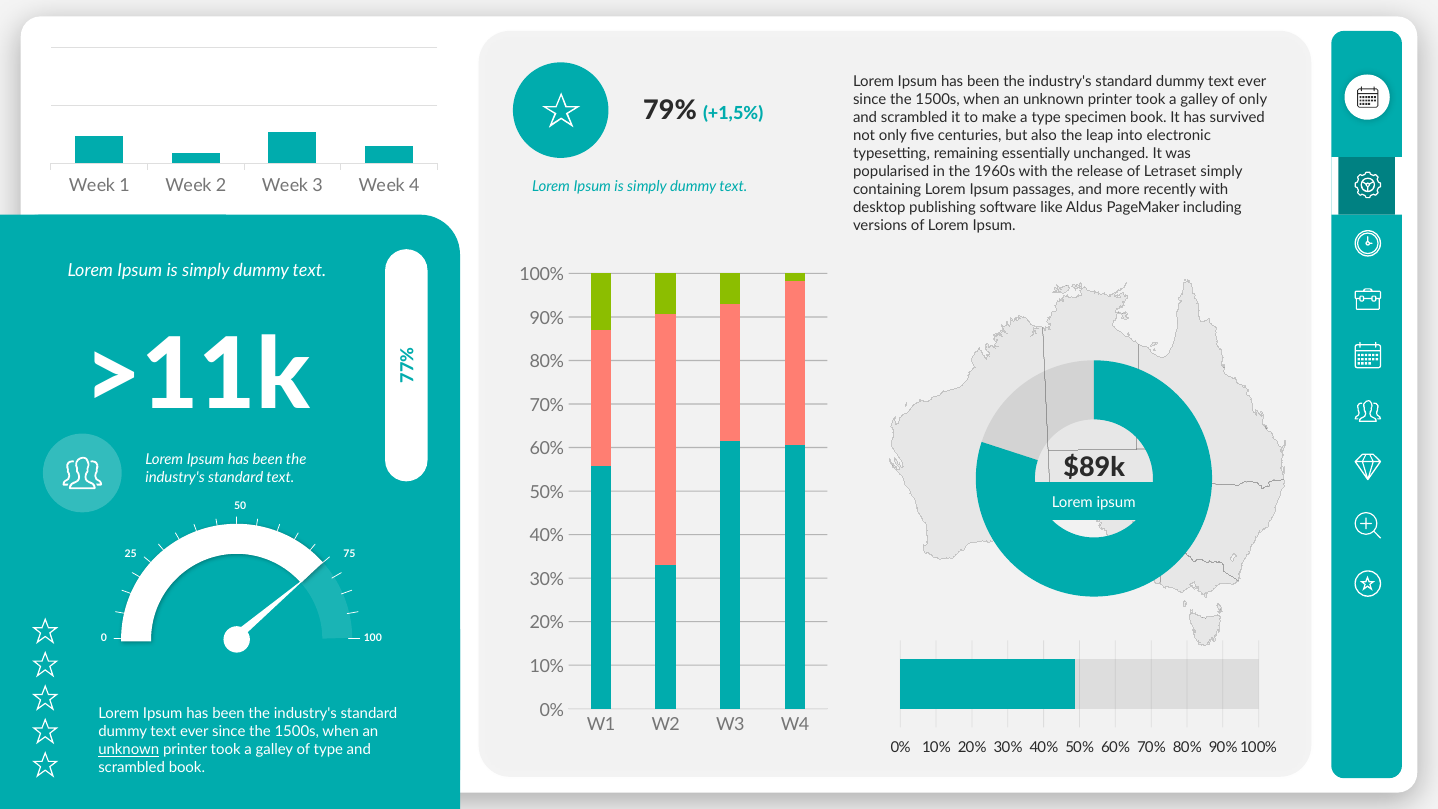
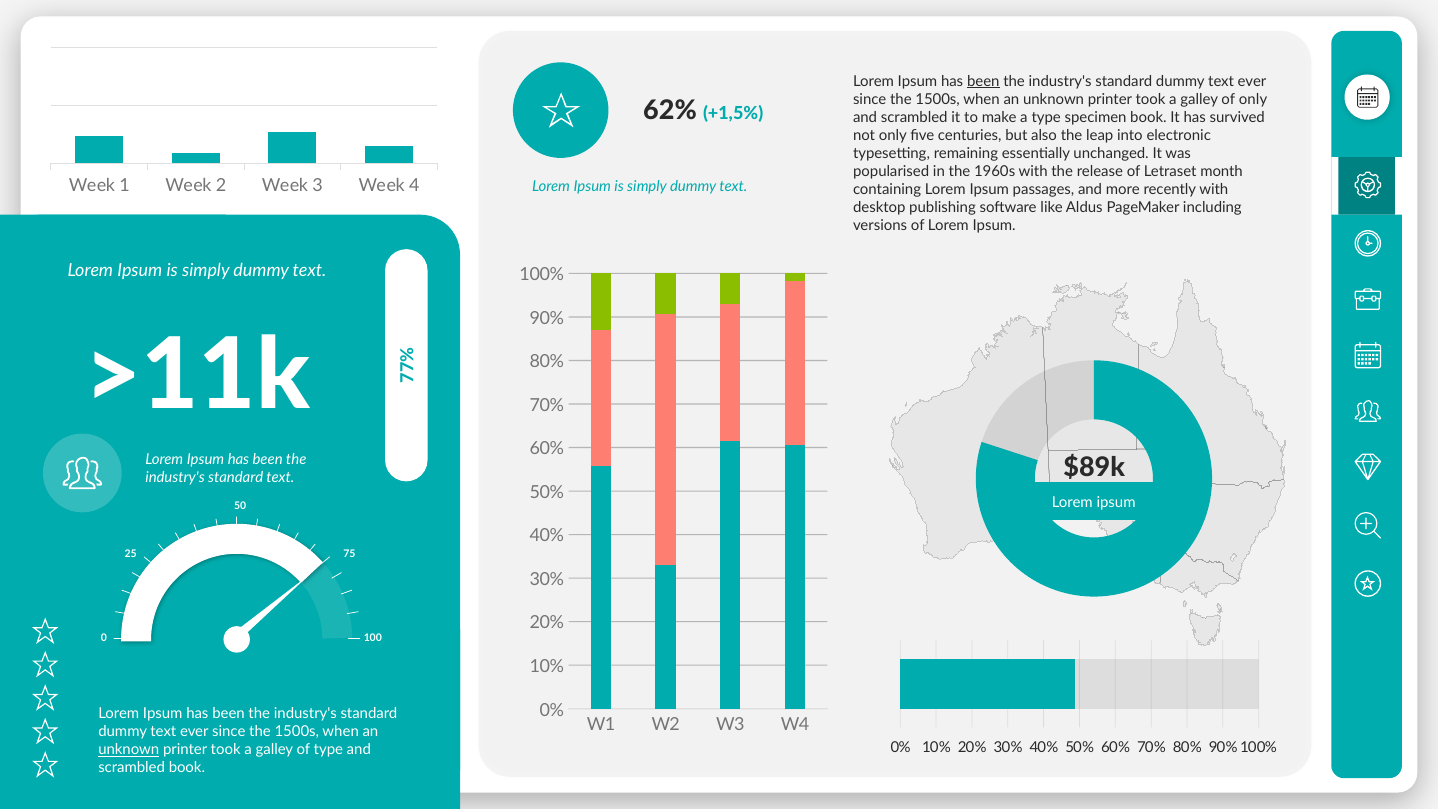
been underline: none -> present (983, 81)
79%: 79% -> 62% (670, 111)
Letraset simply: simply -> month (1222, 171)
